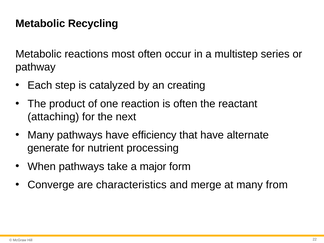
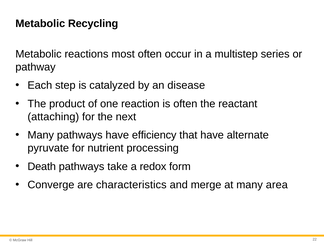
creating: creating -> disease (186, 85)
generate: generate -> pyruvate (48, 148)
When: When -> Death (42, 166)
major: major -> redox (153, 166)
from: from -> area (277, 185)
